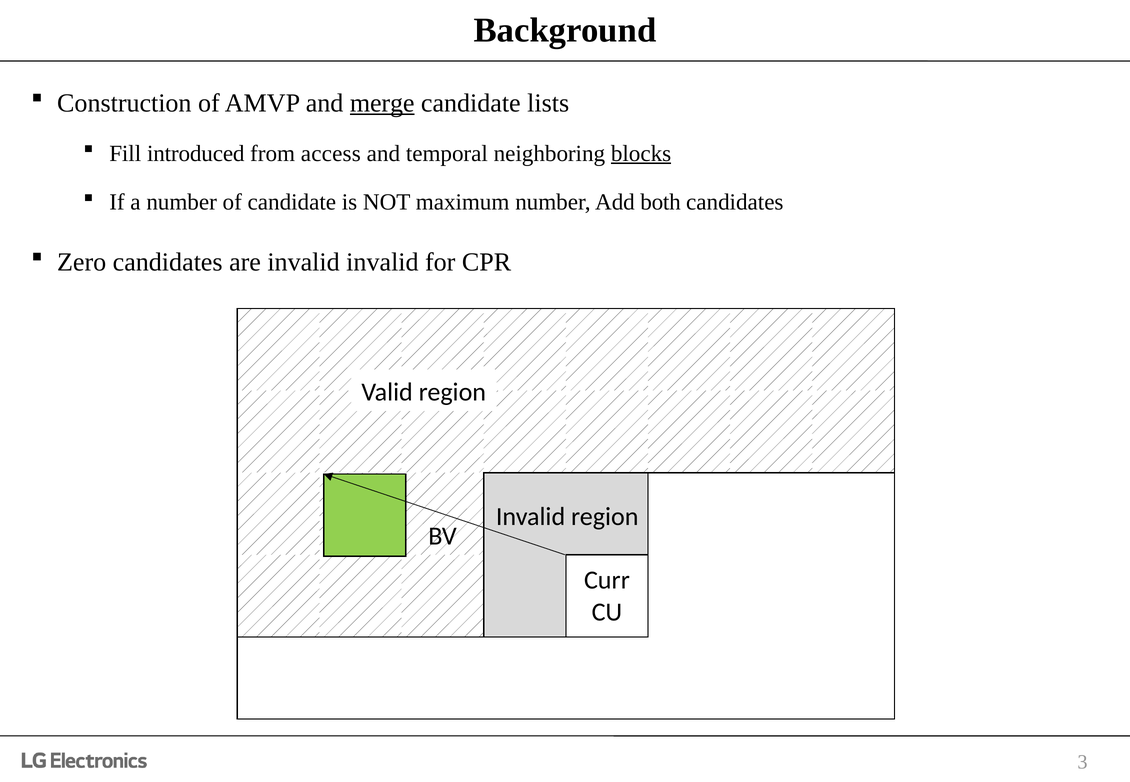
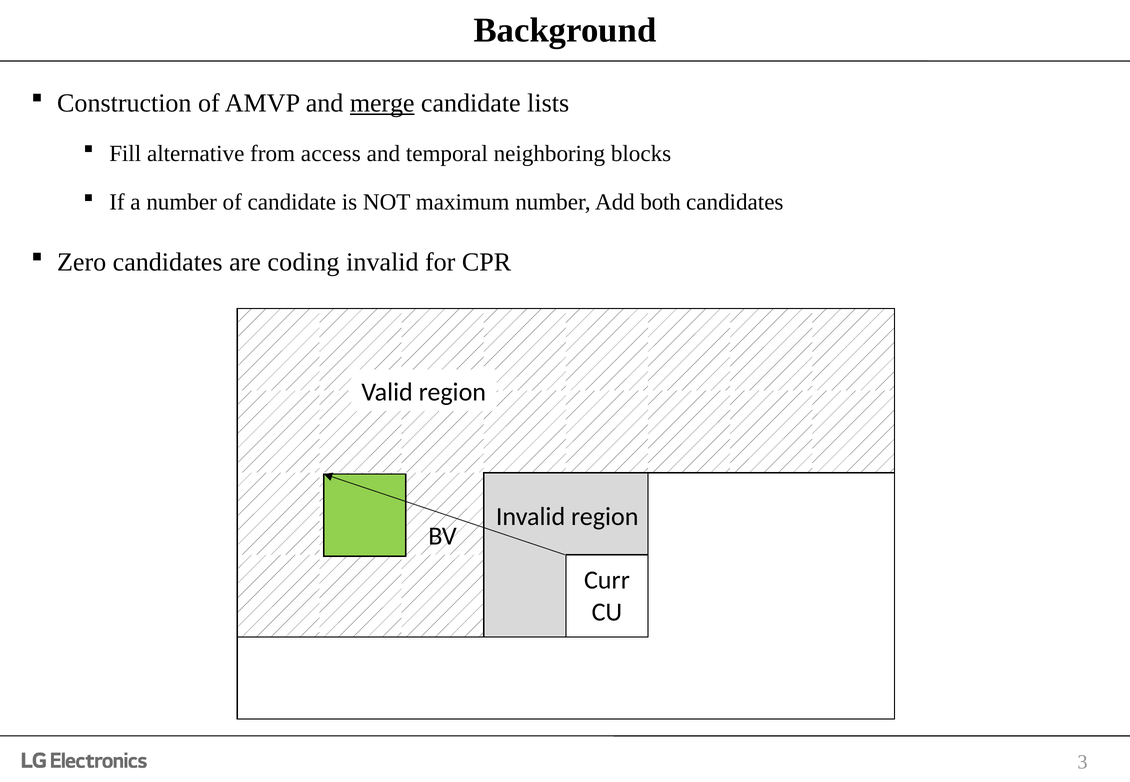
introduced: introduced -> alternative (196, 153)
blocks underline: present -> none (641, 153)
are invalid: invalid -> coding (303, 262)
